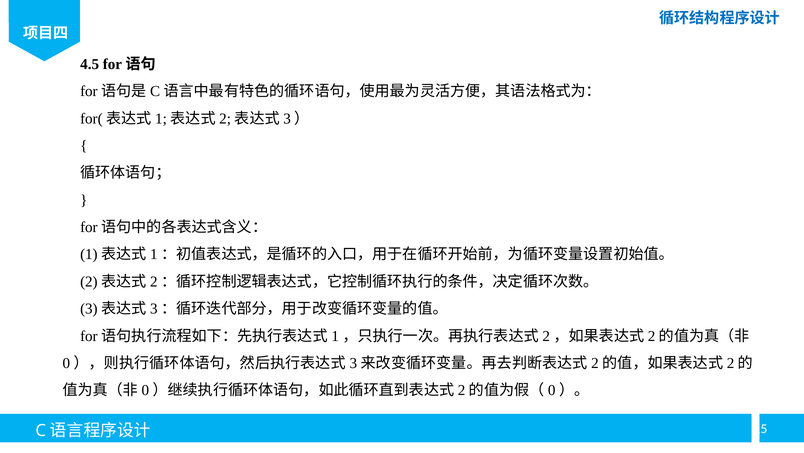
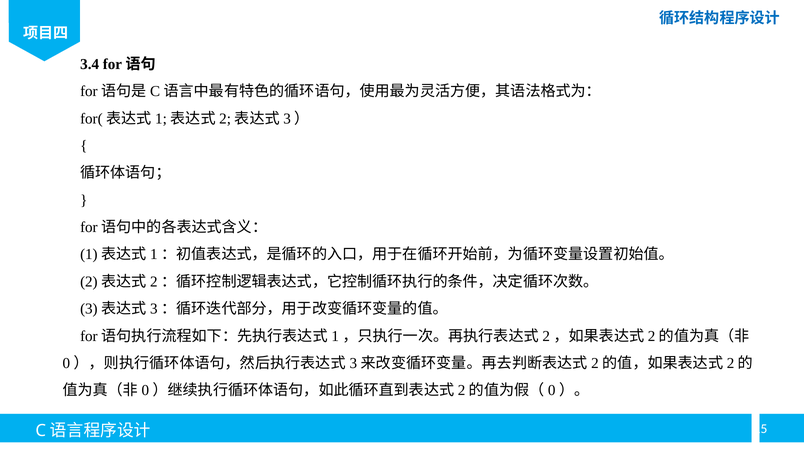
4.5: 4.5 -> 3.4 (90, 64)
